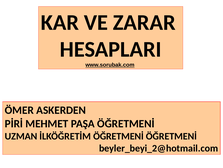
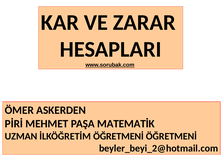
PAŞA ÖĞRETMENİ: ÖĞRETMENİ -> MATEMATİK (126, 123)
